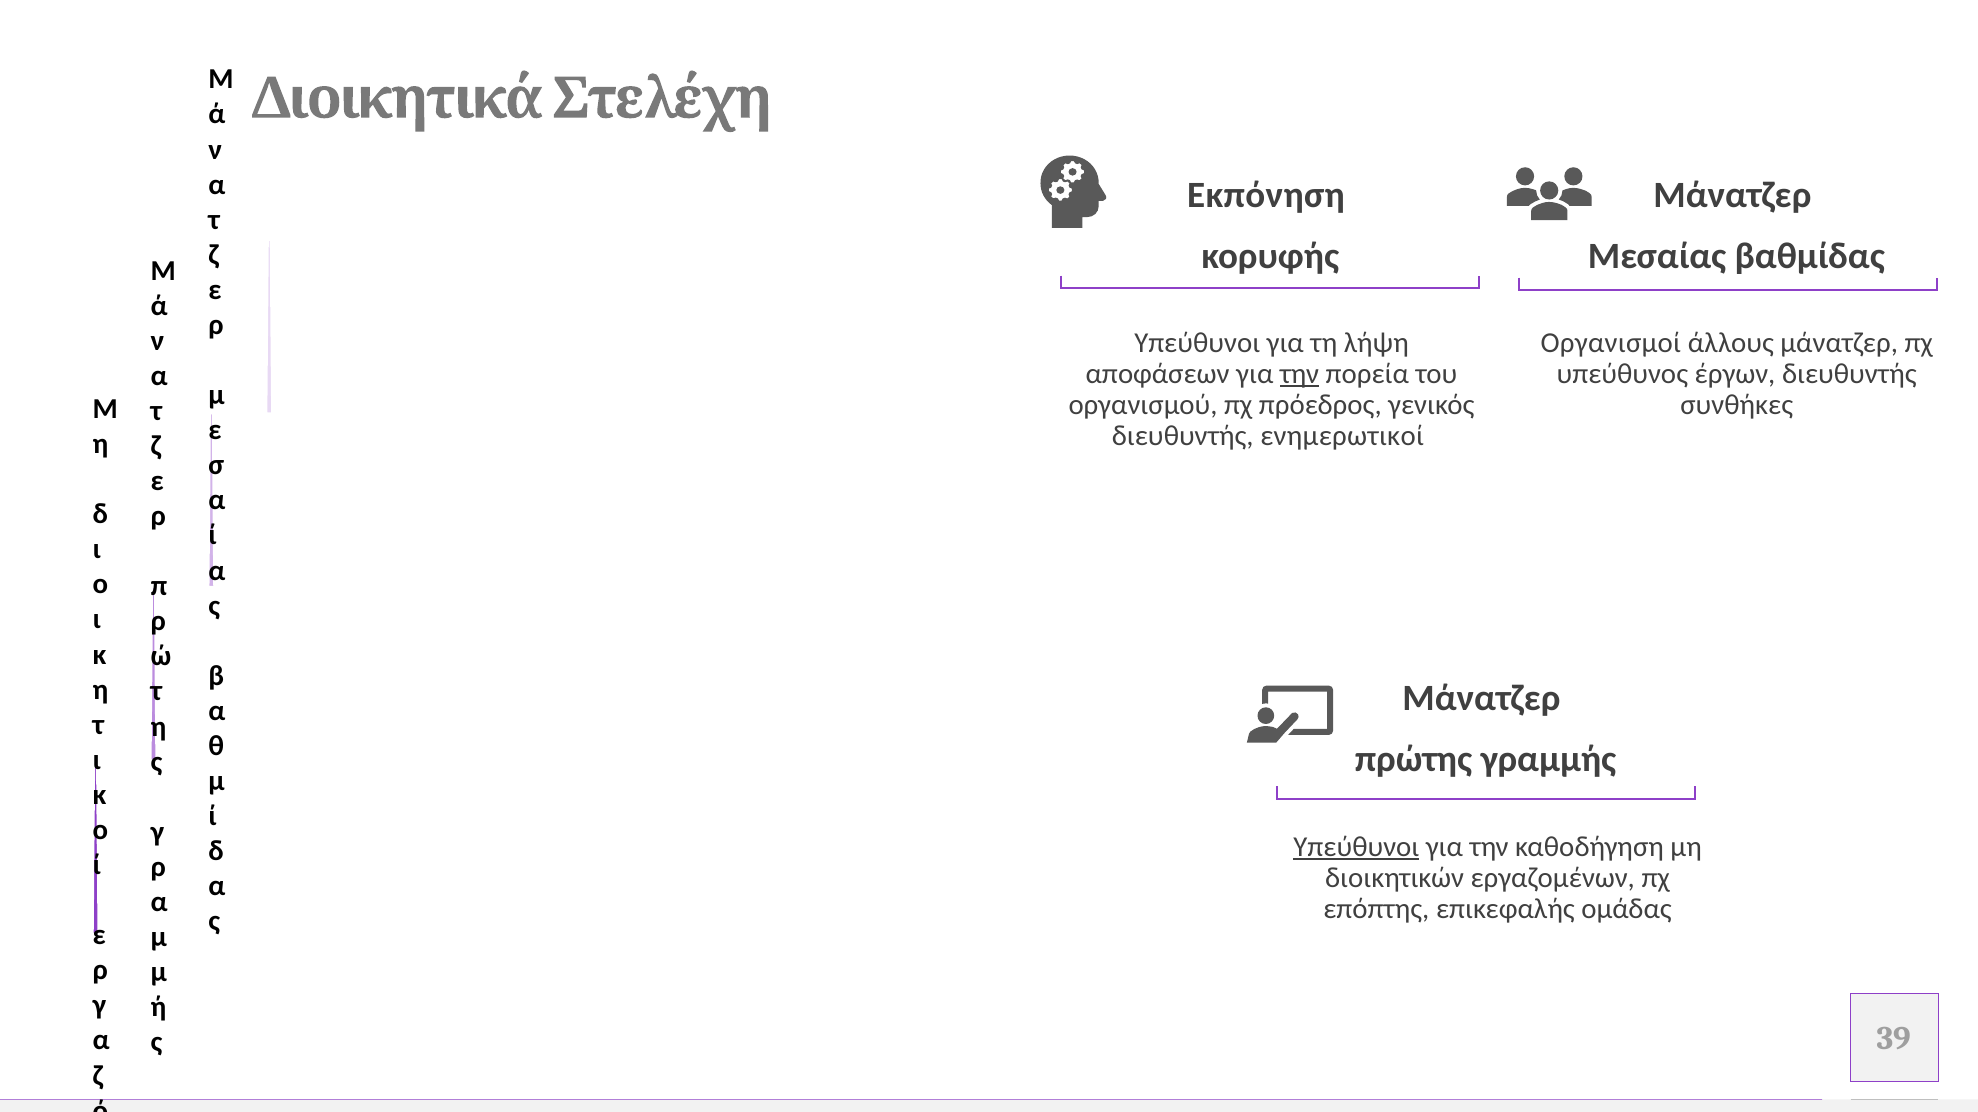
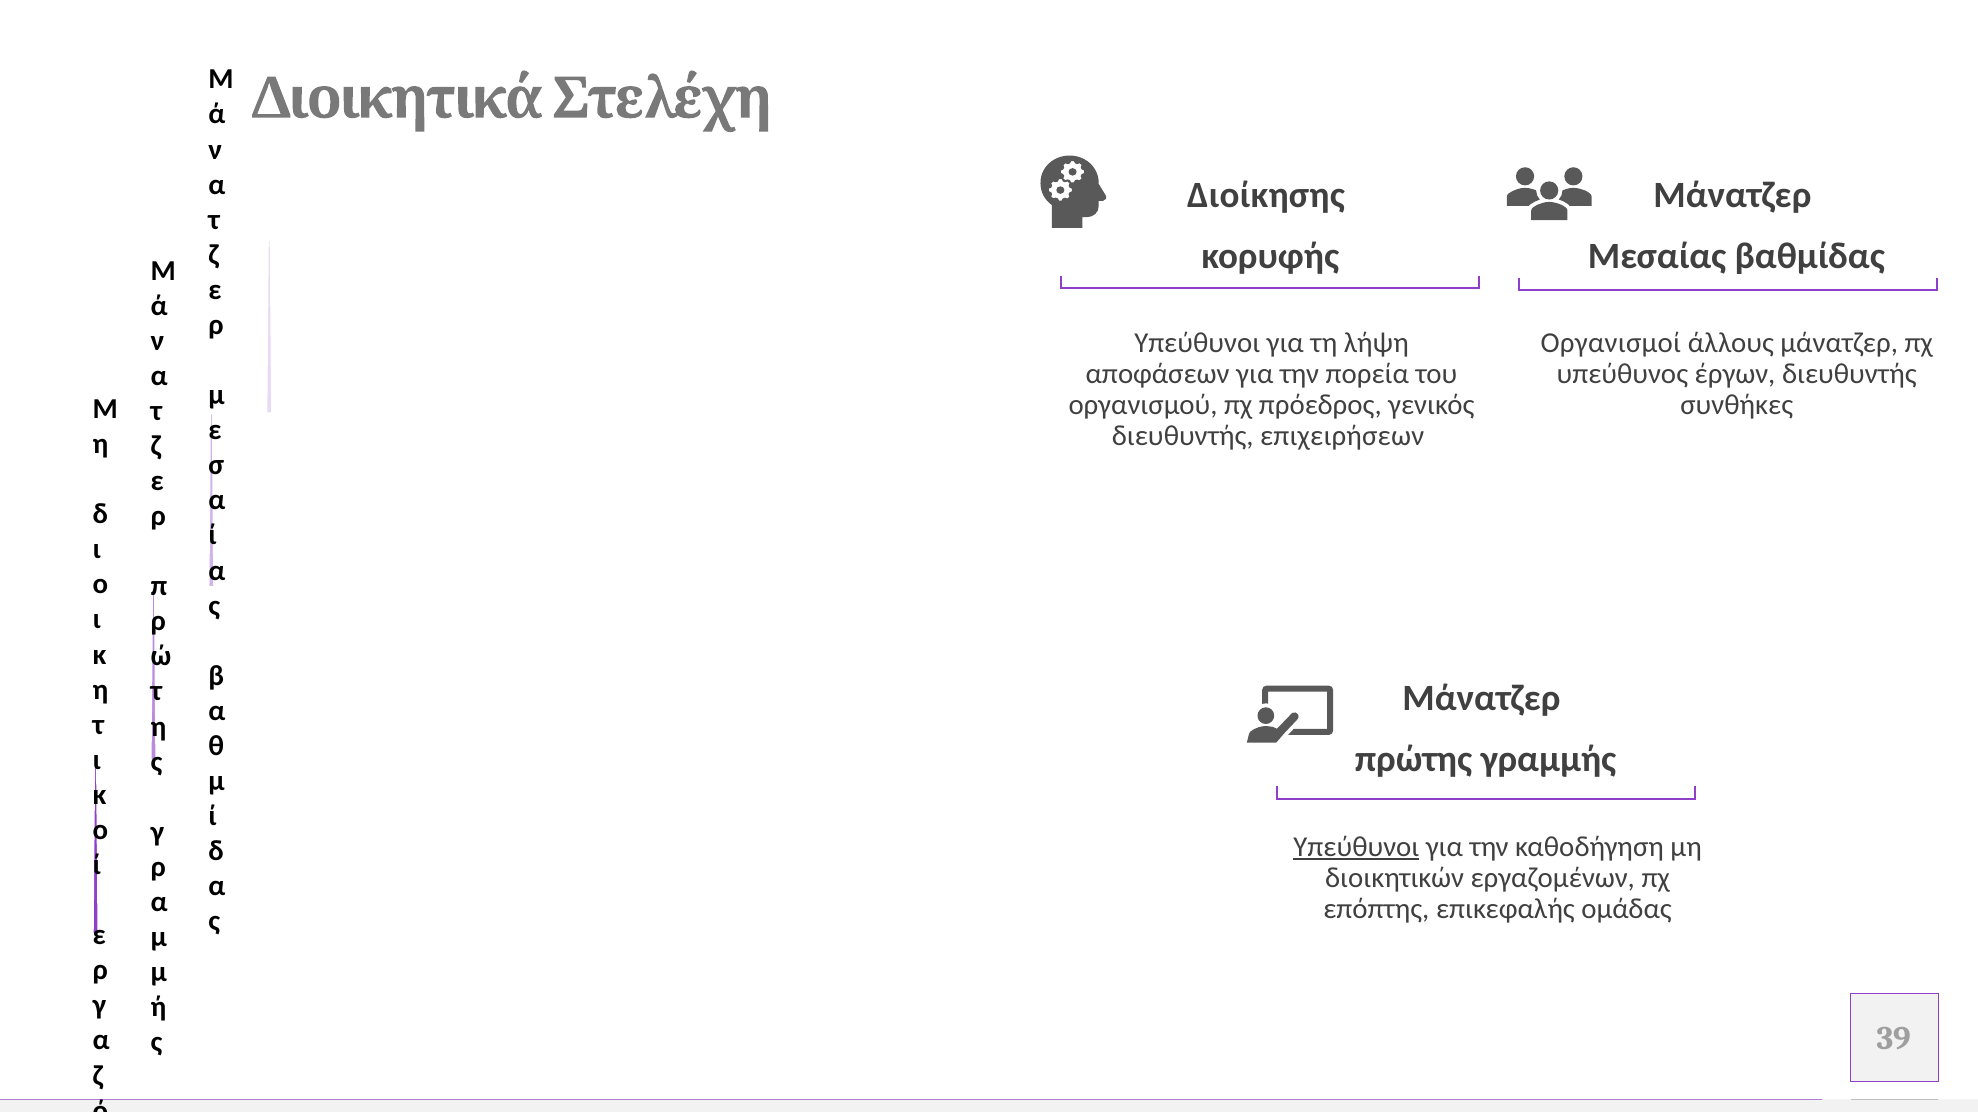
Εκπόνηση: Εκπόνηση -> Διοίκησης (1266, 196)
την underline: present -> none (1300, 374)
ενημερωτικοί: ενημερωτικοί -> επιχειρήσεων (1342, 436)
